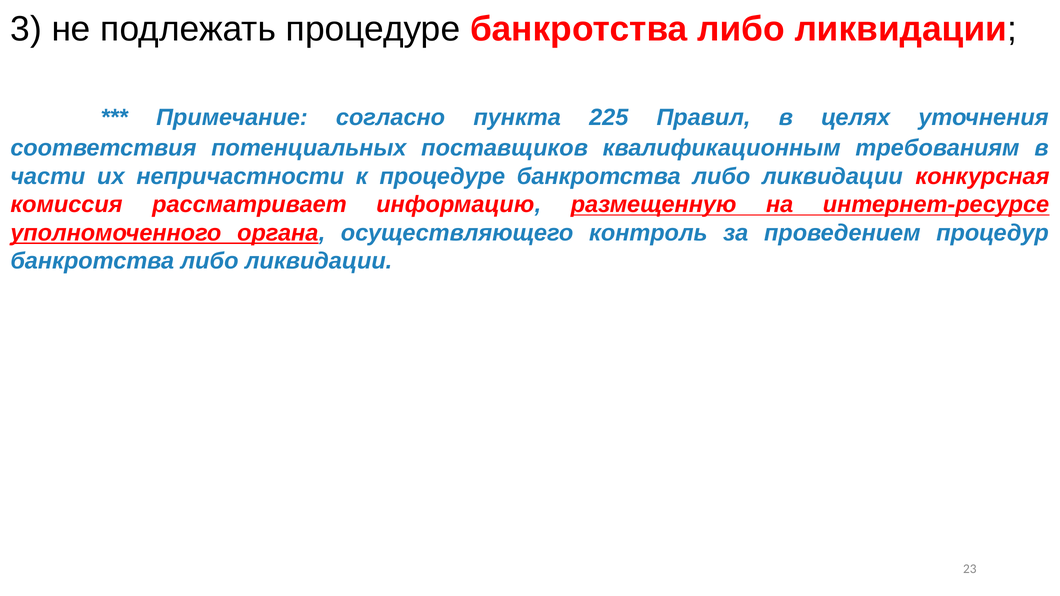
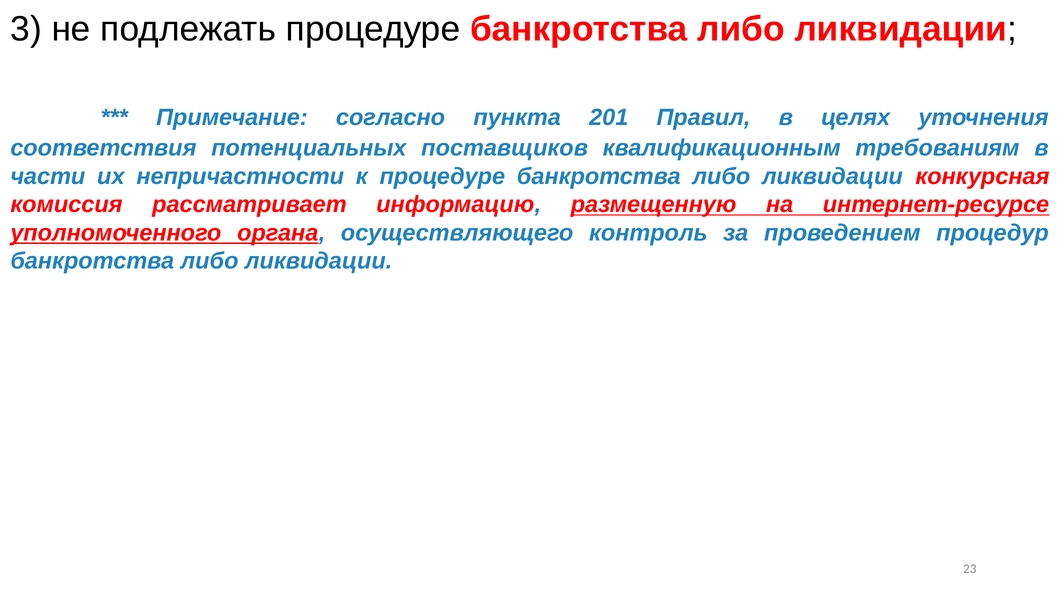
225: 225 -> 201 (609, 118)
